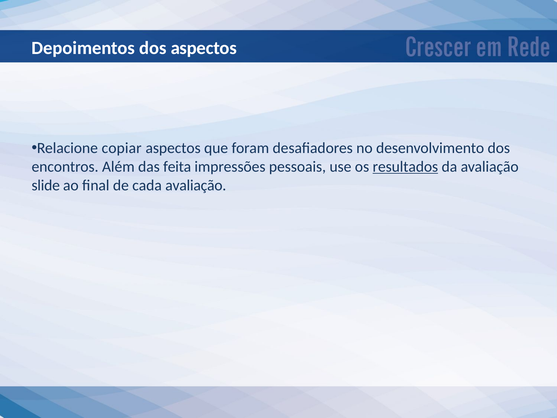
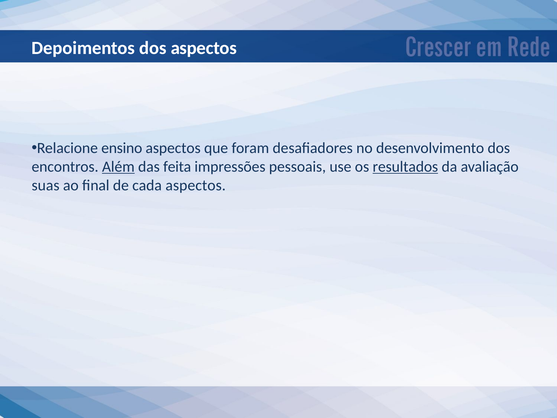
copiar: copiar -> ensino (122, 148)
Além underline: none -> present (118, 167)
slide: slide -> suas (46, 185)
cada avaliação: avaliação -> aspectos (196, 185)
